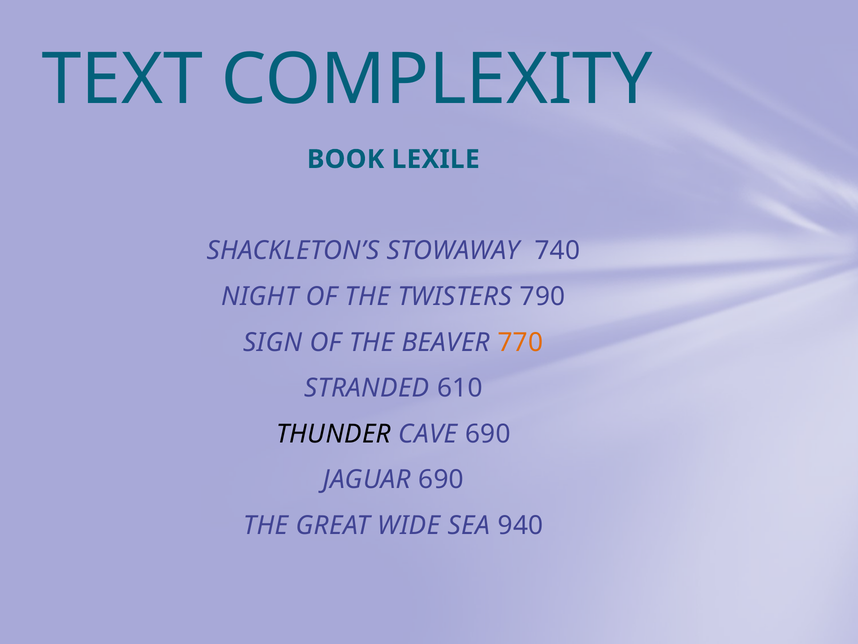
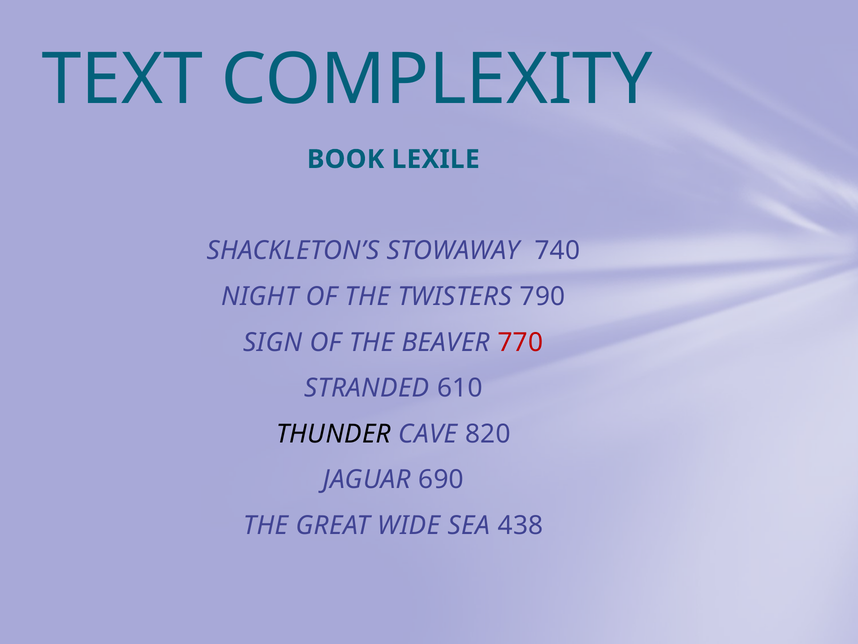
770 colour: orange -> red (520, 342)
CAVE 690: 690 -> 820 (488, 434)
940: 940 -> 438 (521, 525)
